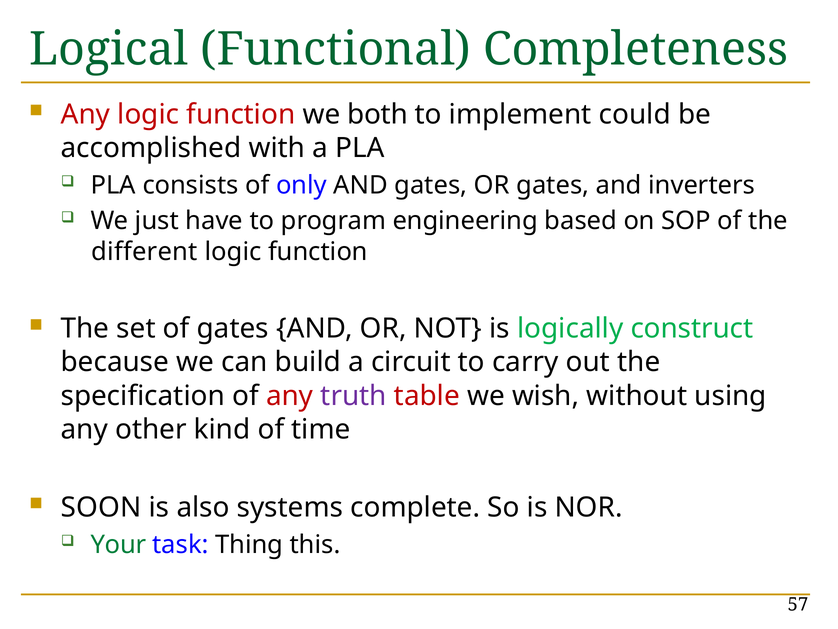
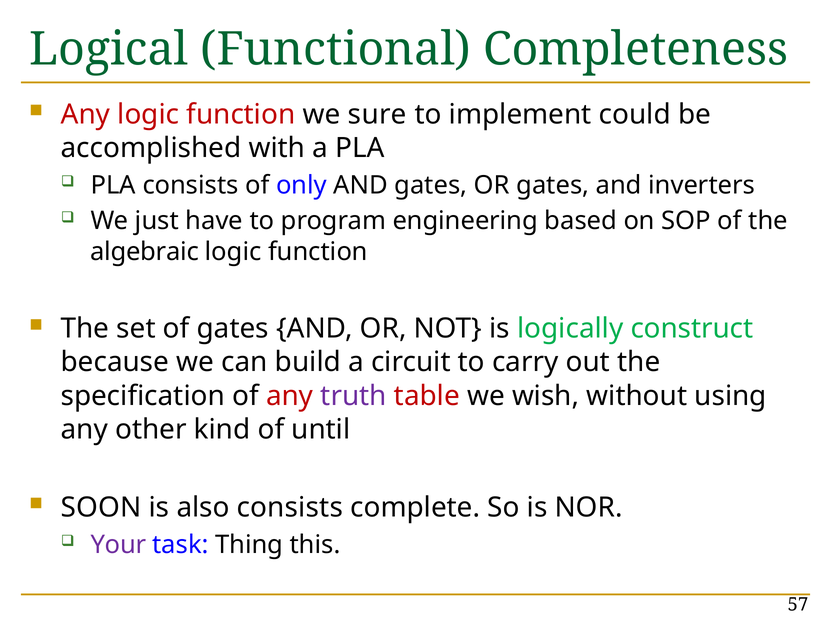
both: both -> sure (377, 114)
different: different -> algebraic (145, 251)
time: time -> until (321, 429)
also systems: systems -> consists (290, 507)
Your colour: green -> purple (118, 544)
